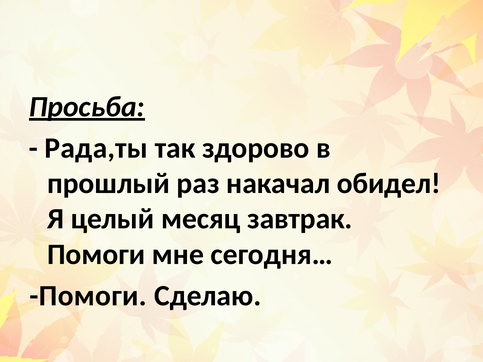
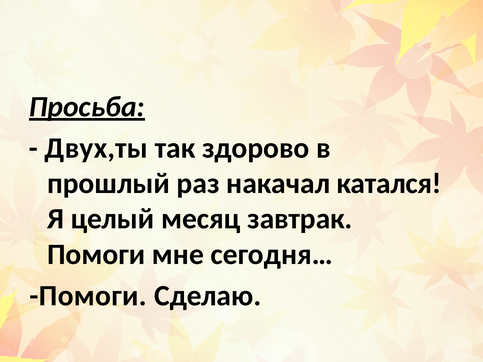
Рада,ты: Рада,ты -> Двух,ты (96, 148)
обидел: обидел -> катался (389, 184)
